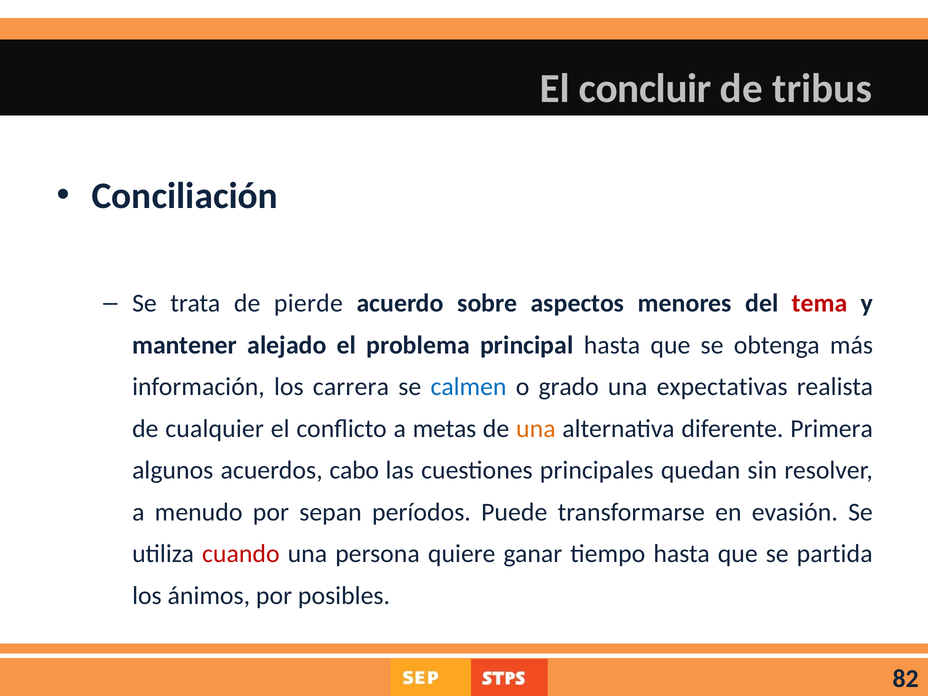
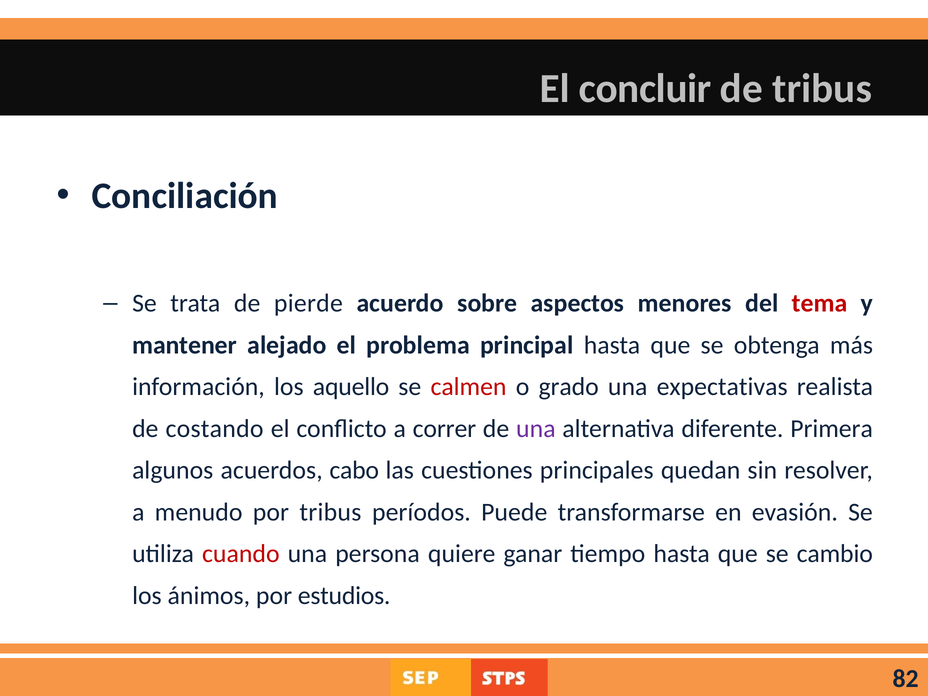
carrera: carrera -> aquello (351, 387)
calmen colour: blue -> red (469, 387)
cualquier: cualquier -> costando (215, 429)
metas: metas -> correr (444, 429)
una colour: orange -> purple (536, 429)
por sepan: sepan -> tribus (330, 512)
partida: partida -> cambio (835, 554)
posibles: posibles -> estudios (344, 596)
